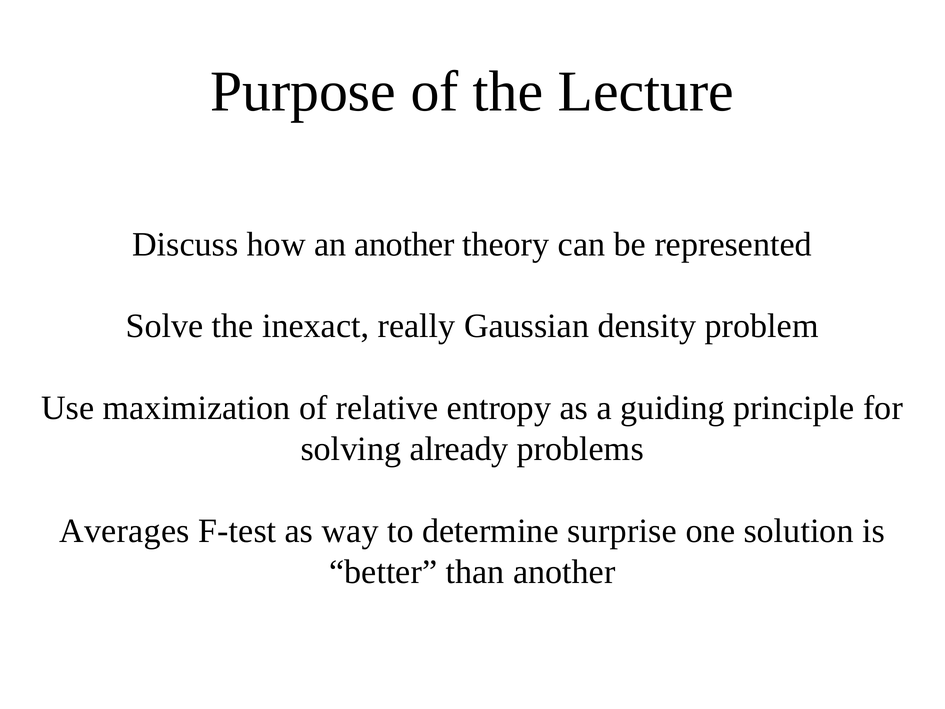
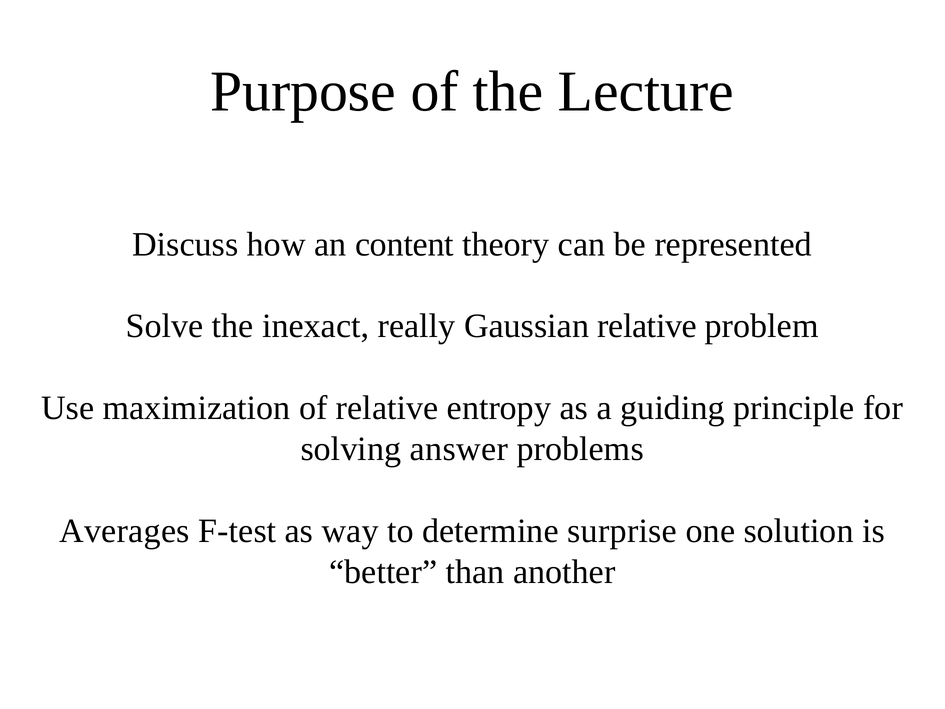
an another: another -> content (404, 244)
Gaussian density: density -> relative (647, 326)
already: already -> answer (459, 449)
